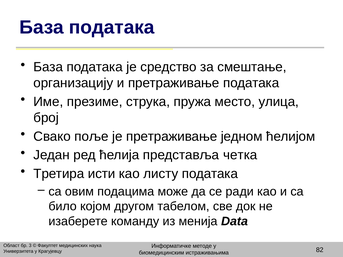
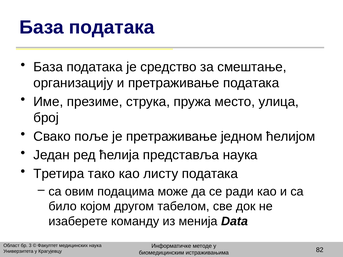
представља четка: четка -> наука (240, 155)
исти: исти -> тако (102, 174)
